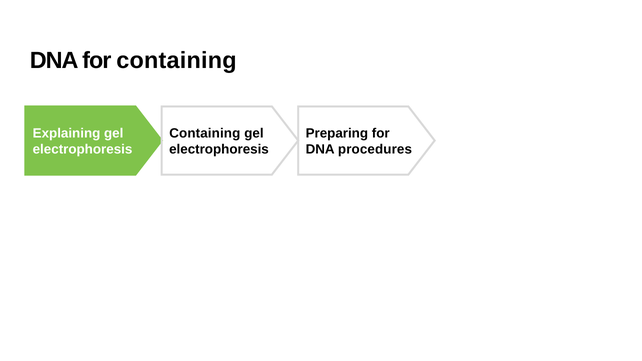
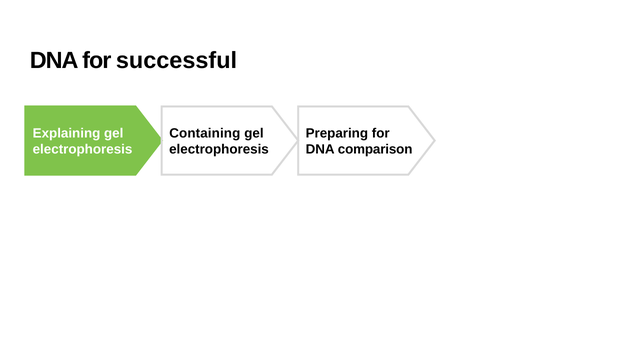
for containing: containing -> successful (177, 60)
procedures: procedures -> comparison (375, 149)
